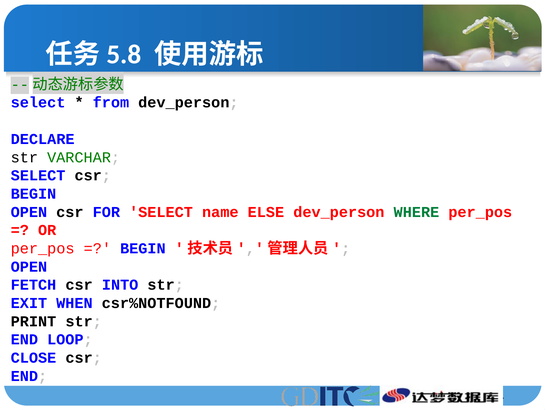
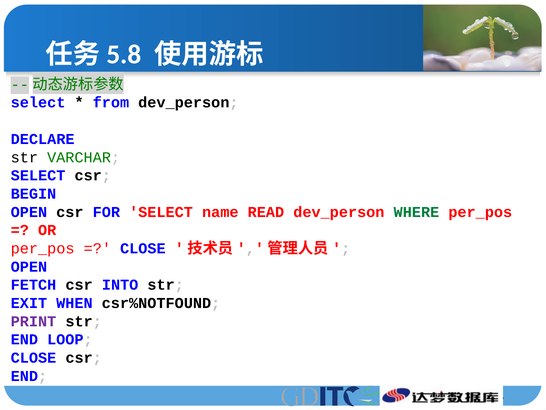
ELSE: ELSE -> READ (266, 212)
BEGIN: BEGIN -> CLOSE (143, 248)
PRINT colour: black -> purple (33, 321)
